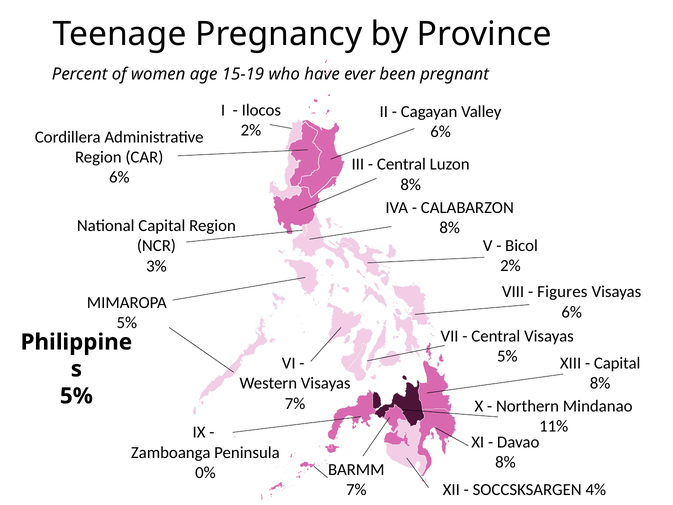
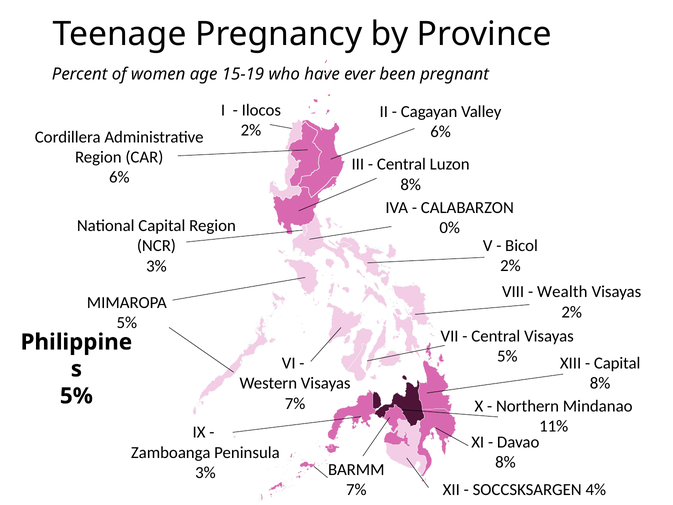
8%: 8% -> 0% (450, 228)
Figures: Figures -> Wealth (562, 292)
6%: 6% -> 2% (572, 312)
0%: 0% -> 3% (205, 473)
